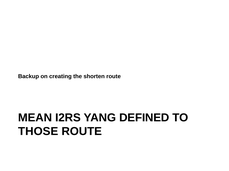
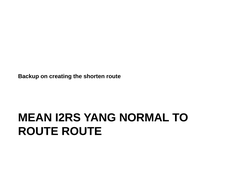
DEFINED: DEFINED -> NORMAL (144, 118)
THOSE: THOSE -> ROUTE (38, 132)
